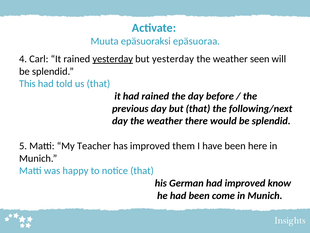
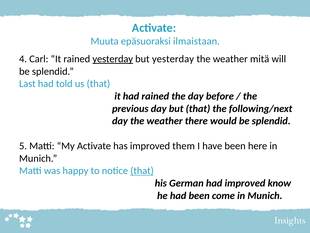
epäsuoraa: epäsuoraa -> ilmaistaan (196, 41)
seen: seen -> mitä (260, 59)
This: This -> Last (27, 84)
My Teacher: Teacher -> Activate (94, 146)
that underline: none -> present (142, 170)
